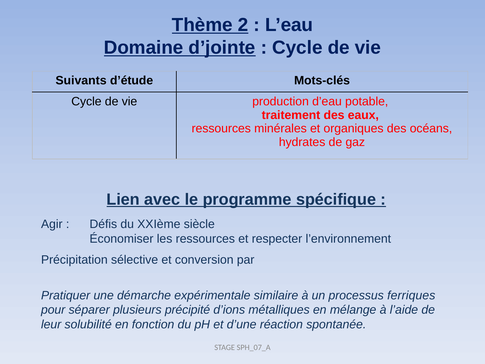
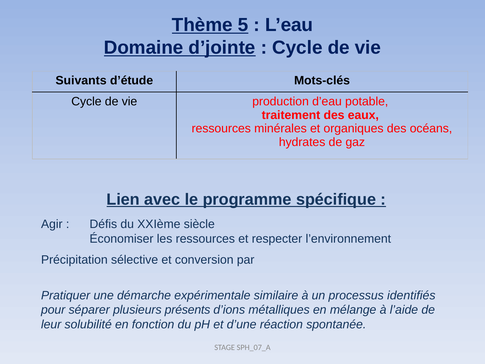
2: 2 -> 5 (243, 25)
ferriques: ferriques -> identifiés (411, 295)
précipité: précipité -> présents (188, 310)
